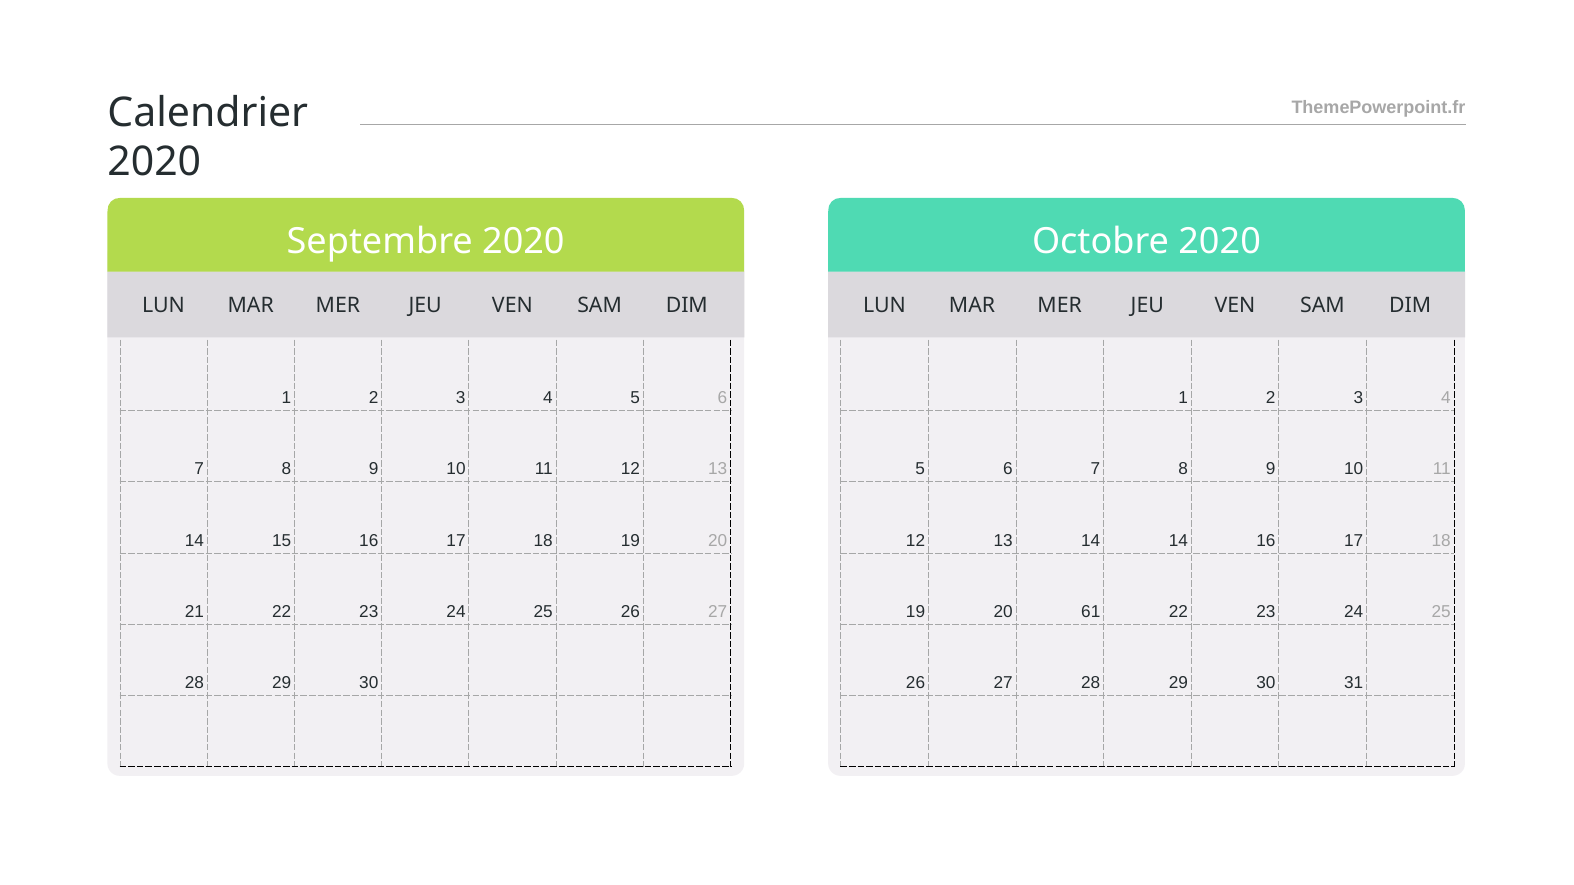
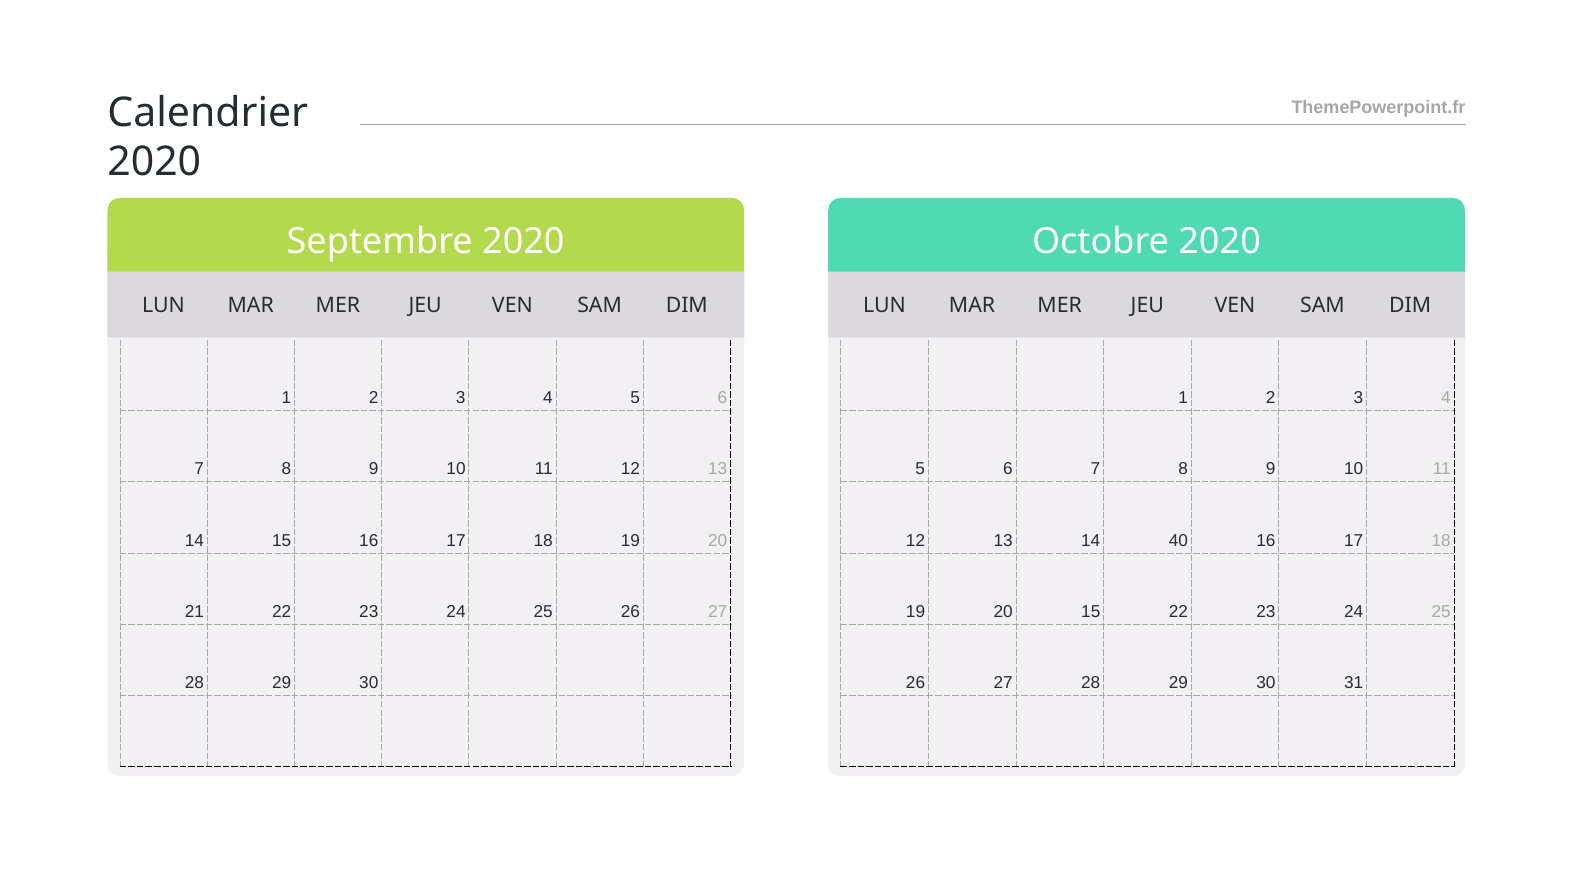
14 14: 14 -> 40 (1178, 541)
20 61: 61 -> 15 (1091, 612)
